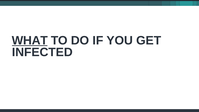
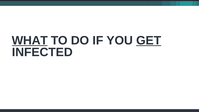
GET underline: none -> present (149, 40)
